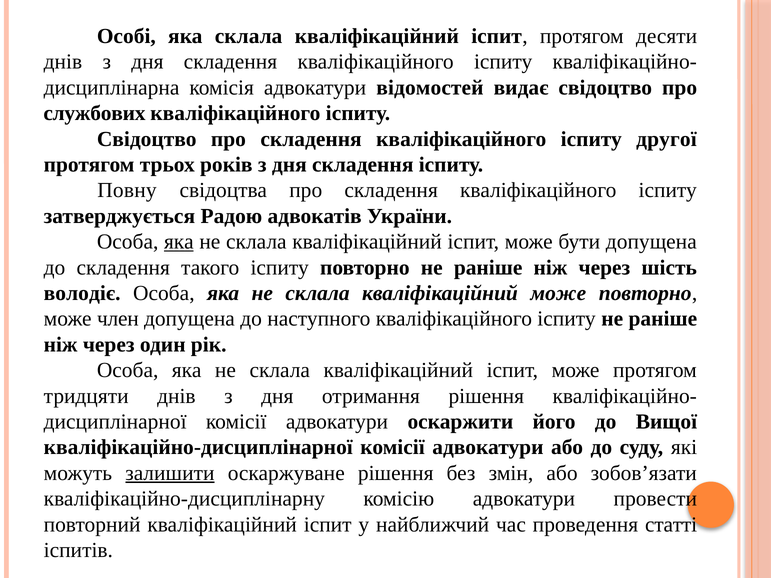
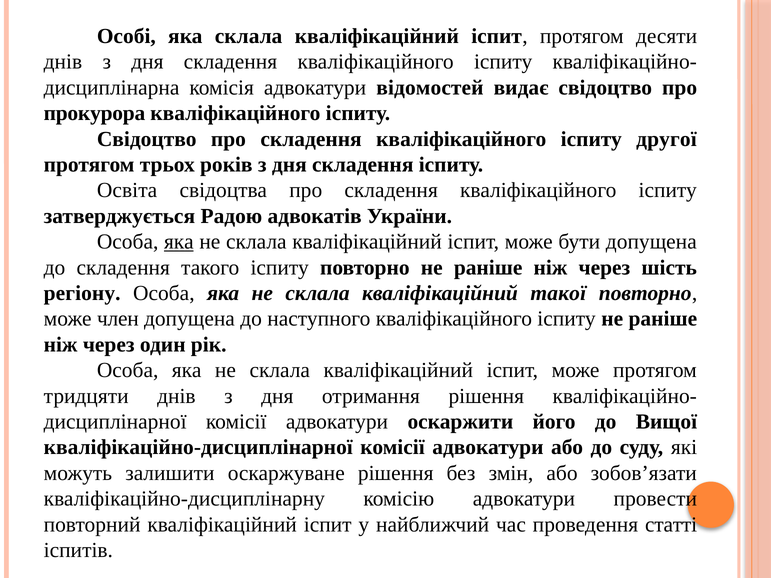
службових: службових -> прокурора (94, 113)
Повну: Повну -> Освіта (127, 190)
володіє: володіє -> регіону (82, 293)
кваліфікаційний може: може -> такої (558, 293)
залишити underline: present -> none (170, 473)
